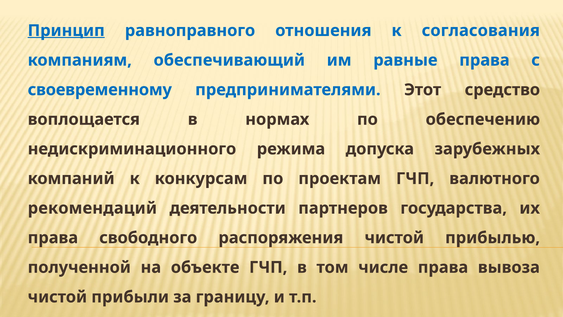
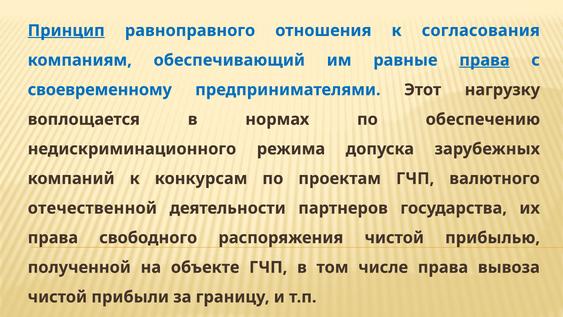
права underline: none -> present (484, 60)
средство: средство -> нагрузку (502, 90)
рекомендаций: рекомендаций -> отечественной (92, 208)
